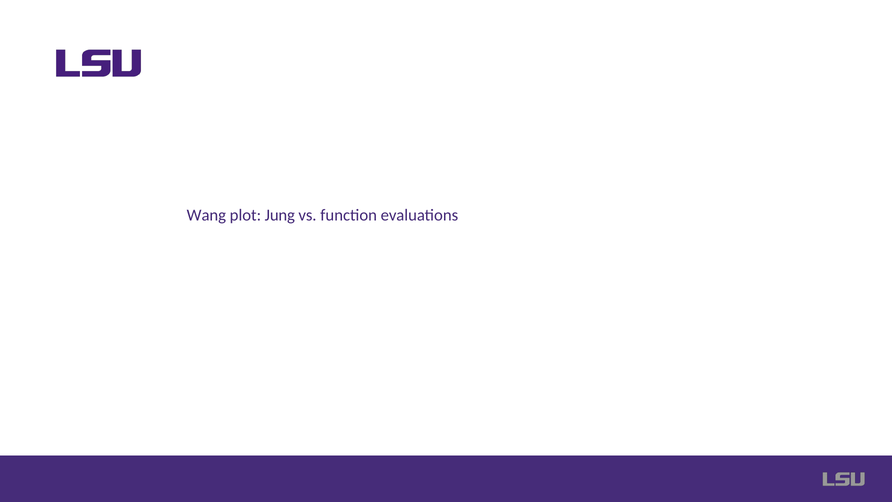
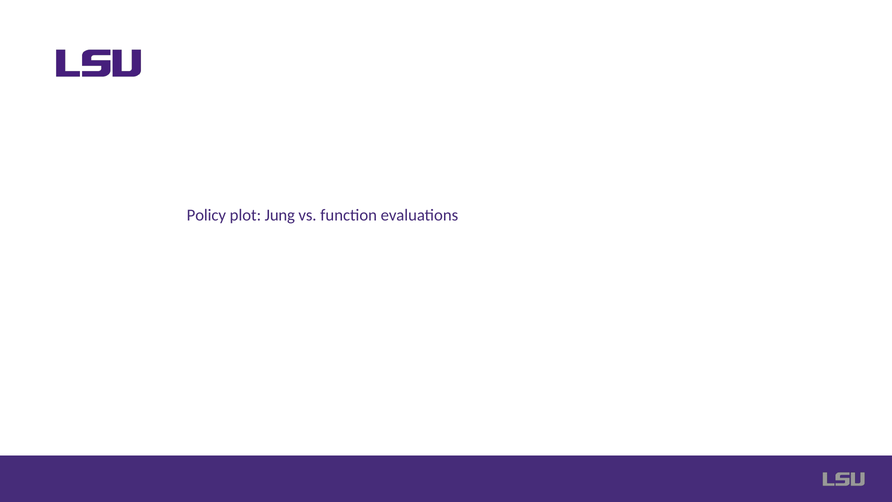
Wang: Wang -> Policy (206, 215)
